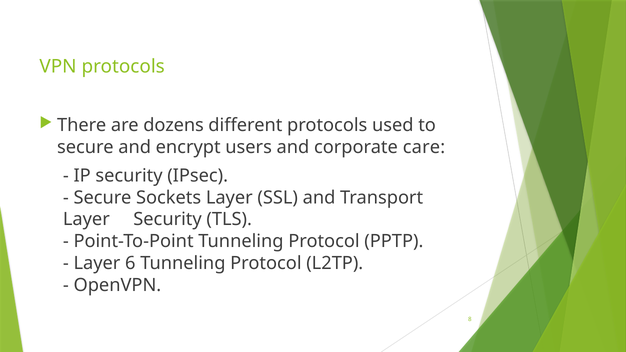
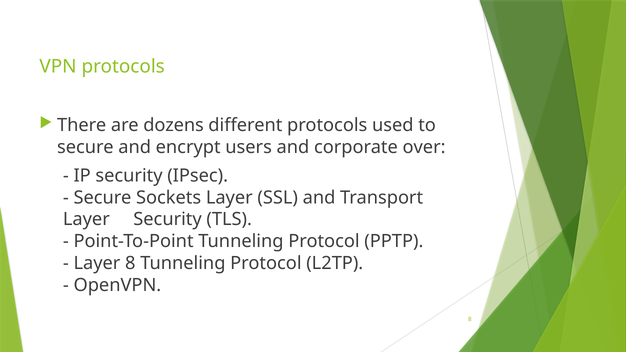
care: care -> over (424, 147)
Layer 6: 6 -> 8 (130, 263)
